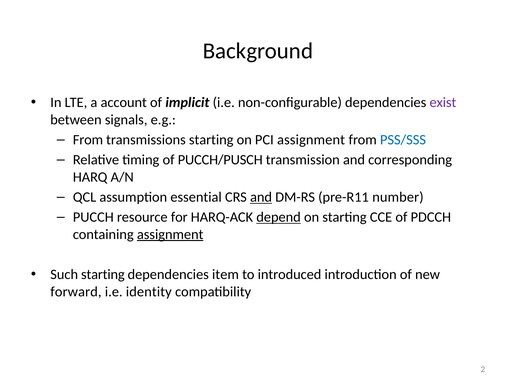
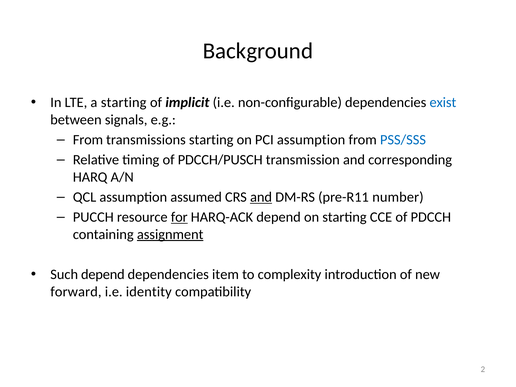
a account: account -> starting (124, 102)
exist colour: purple -> blue (443, 102)
PCI assignment: assignment -> assumption (311, 140)
PUCCH/PUSCH: PUCCH/PUSCH -> PDCCH/PUSCH (220, 160)
essential: essential -> assumed (196, 197)
for underline: none -> present (179, 217)
depend underline: present -> none (279, 217)
Such starting: starting -> depend (103, 275)
introduced: introduced -> complexity (289, 275)
